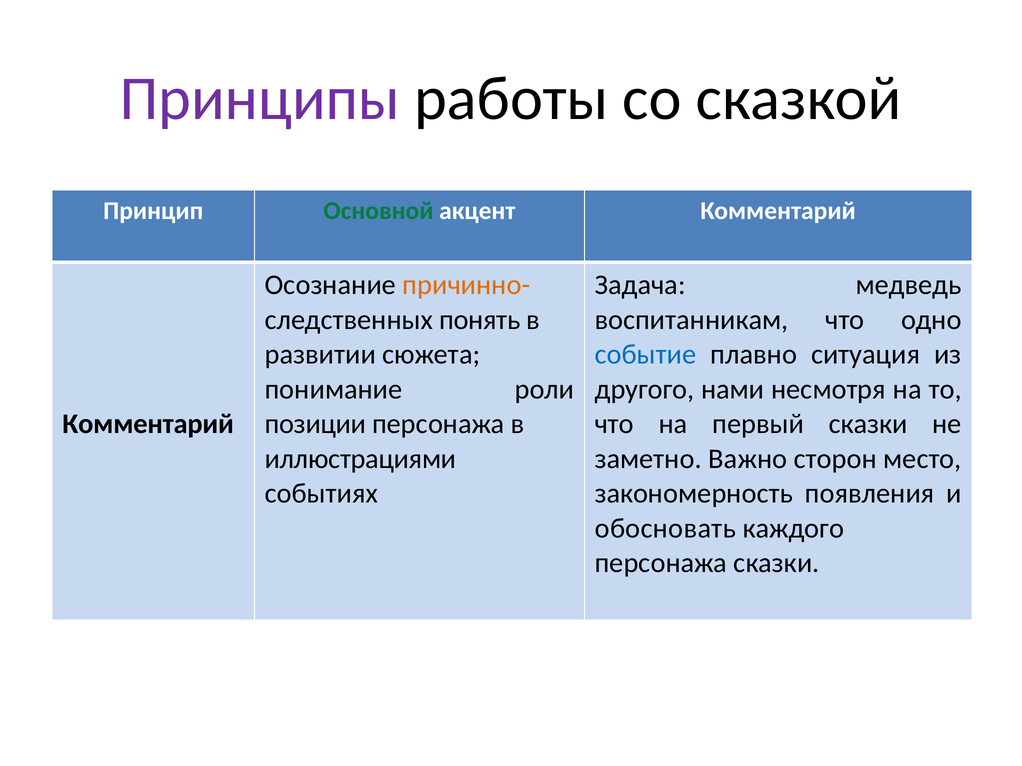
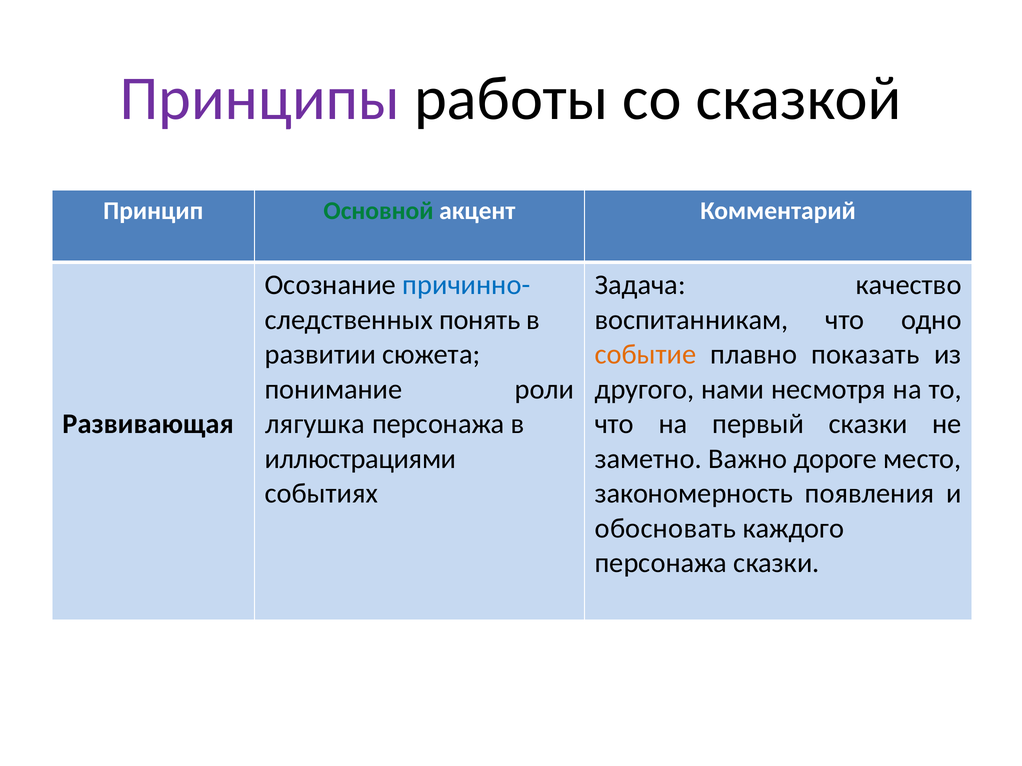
причинно- colour: orange -> blue (466, 285)
медведь: медведь -> качество (909, 285)
событие colour: blue -> orange (645, 355)
ситуация: ситуация -> показать (865, 355)
Комментарий: Комментарий -> Развивающая (148, 424)
позиции: позиции -> лягушка (315, 424)
сторон: сторон -> дороге (835, 459)
